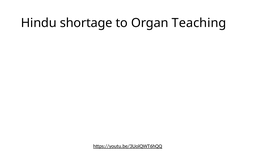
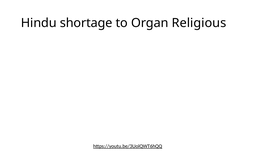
Teaching: Teaching -> Religious (199, 23)
